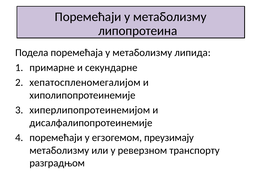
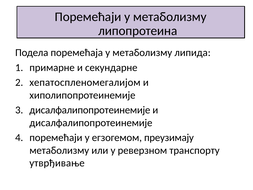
хиперлипопротеинемијом: хиперлипопротеинемијом -> дисалфалипопротеинемије (90, 110)
разградњом: разградњом -> утврђивање (57, 163)
